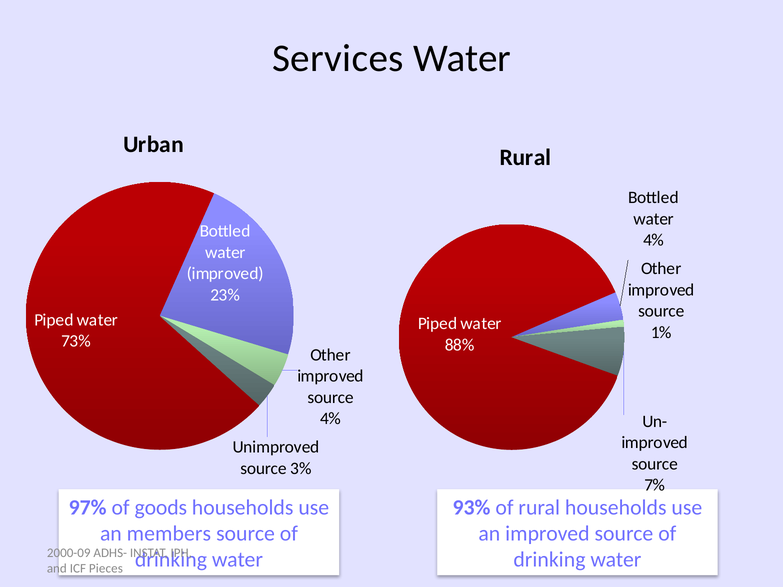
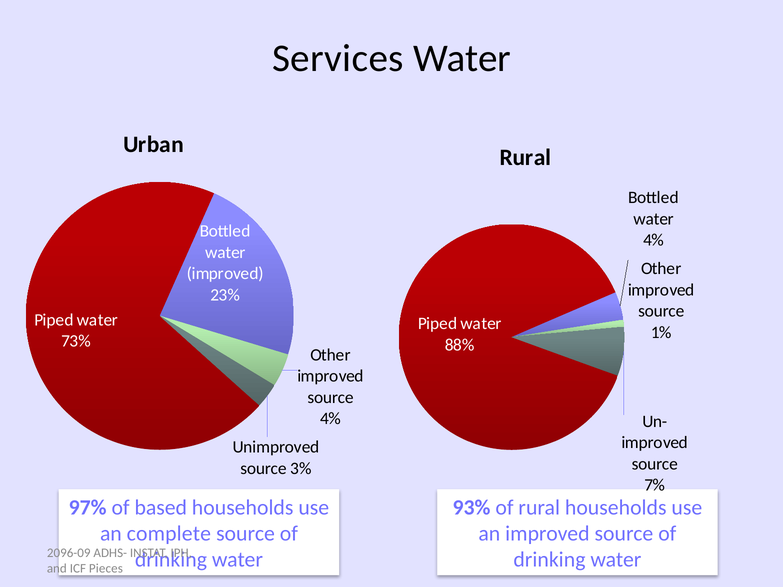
goods: goods -> based (161, 508)
members: members -> complete (169, 534)
2000-09: 2000-09 -> 2096-09 (69, 553)
